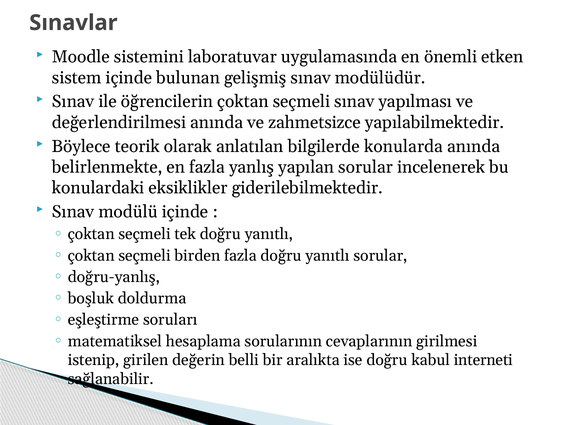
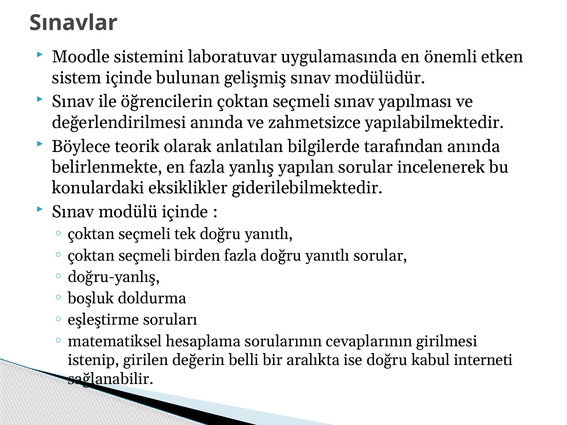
konularda: konularda -> tarafından (404, 146)
